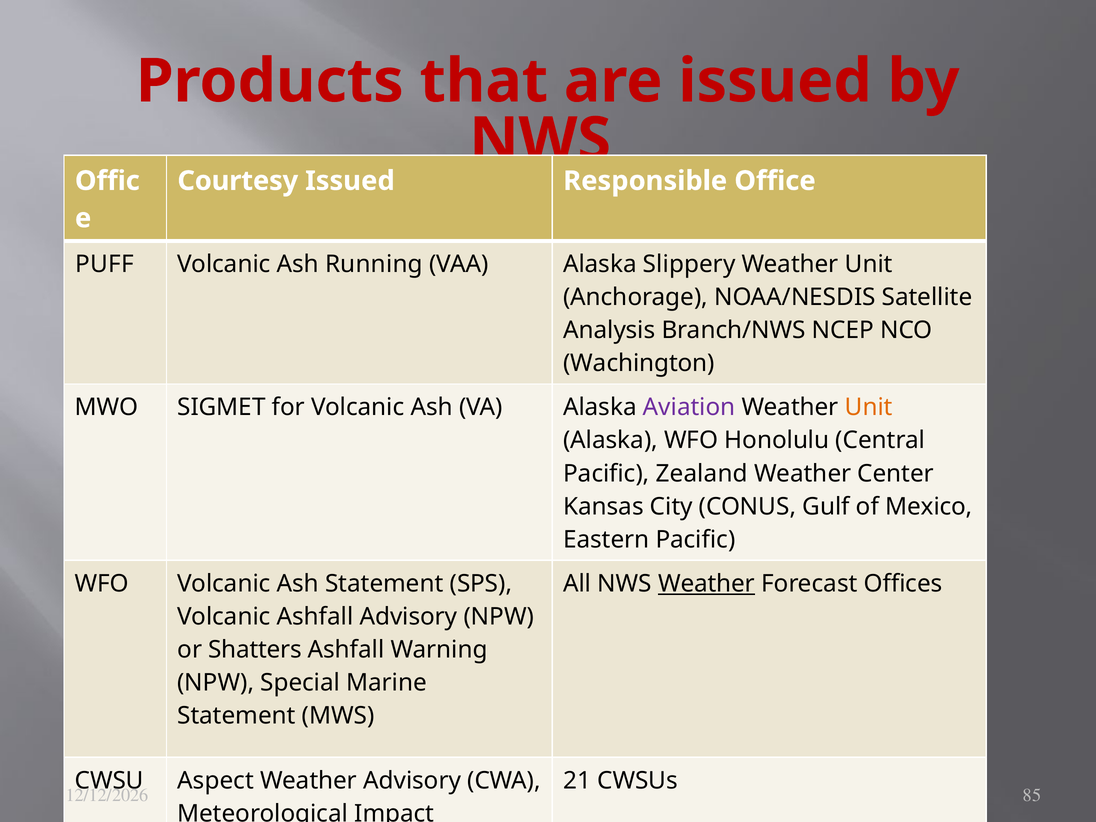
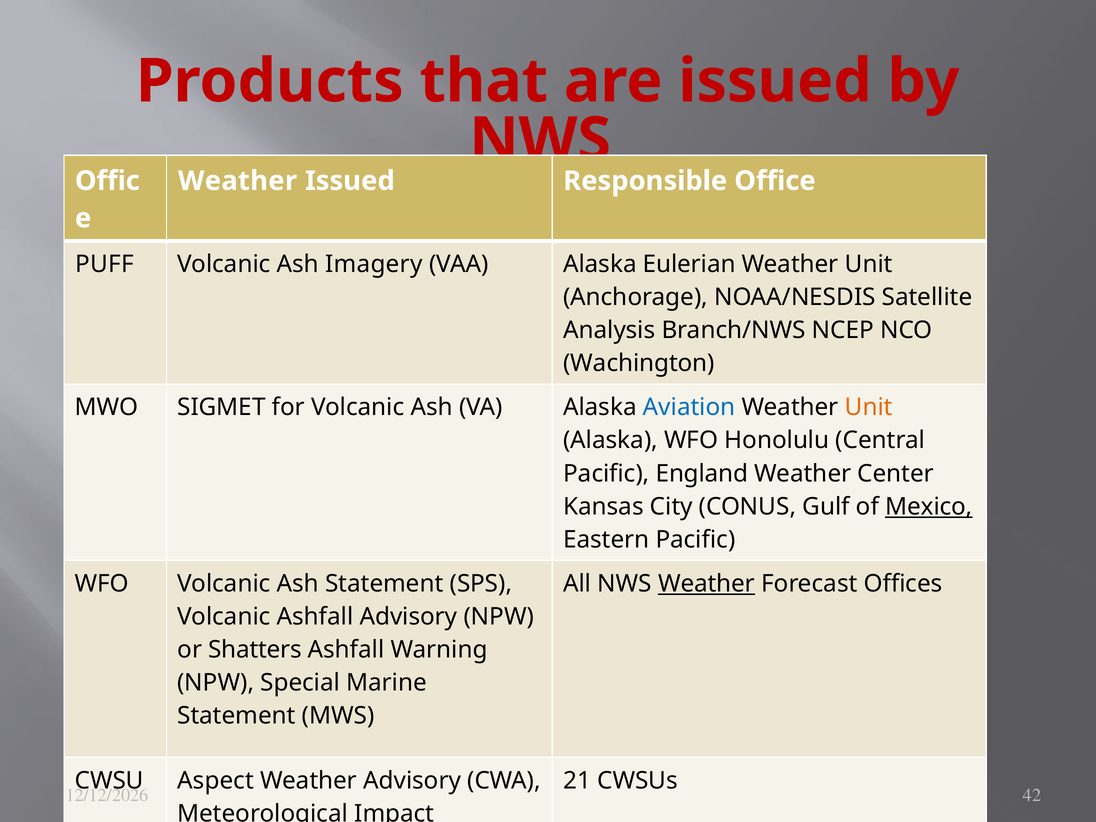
Courtesy: Courtesy -> Weather (238, 181)
Running: Running -> Imagery (374, 264)
Slippery: Slippery -> Eulerian (689, 264)
Aviation colour: purple -> blue (689, 407)
Zealand: Zealand -> England (702, 474)
Mexico underline: none -> present (929, 507)
85: 85 -> 42 (1032, 795)
